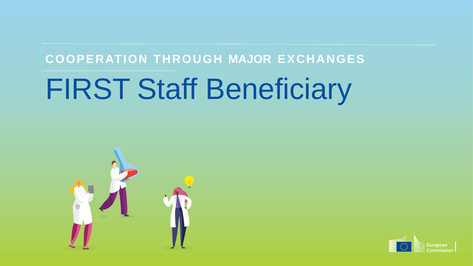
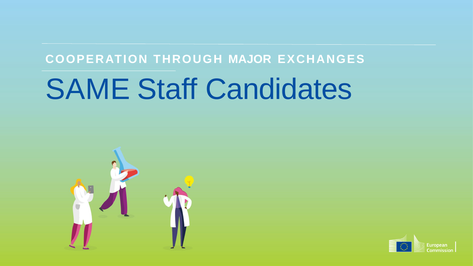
FIRST: FIRST -> SAME (88, 89)
Beneficiary: Beneficiary -> Candidates (279, 89)
